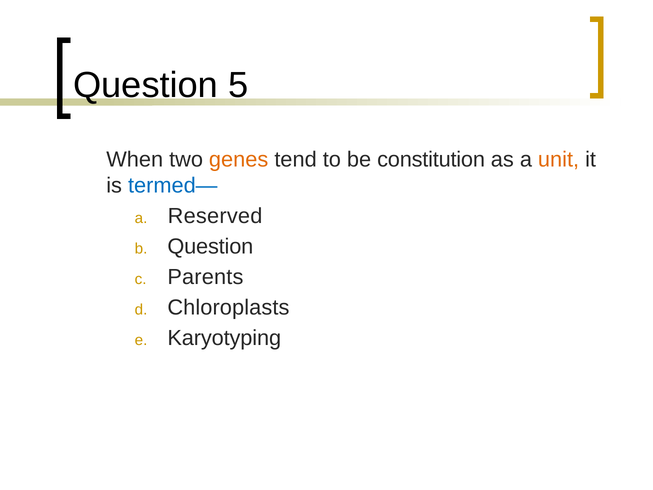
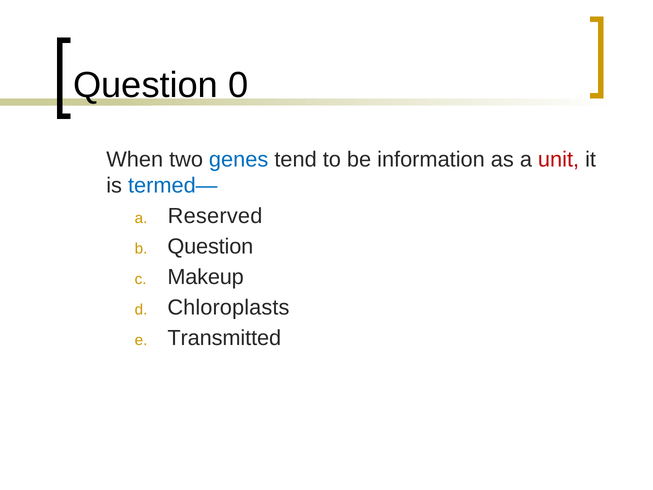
5: 5 -> 0 (238, 85)
genes colour: orange -> blue (239, 159)
constitution: constitution -> information (431, 159)
unit colour: orange -> red (559, 159)
Parents: Parents -> Makeup (206, 277)
Karyotyping: Karyotyping -> Transmitted (224, 338)
